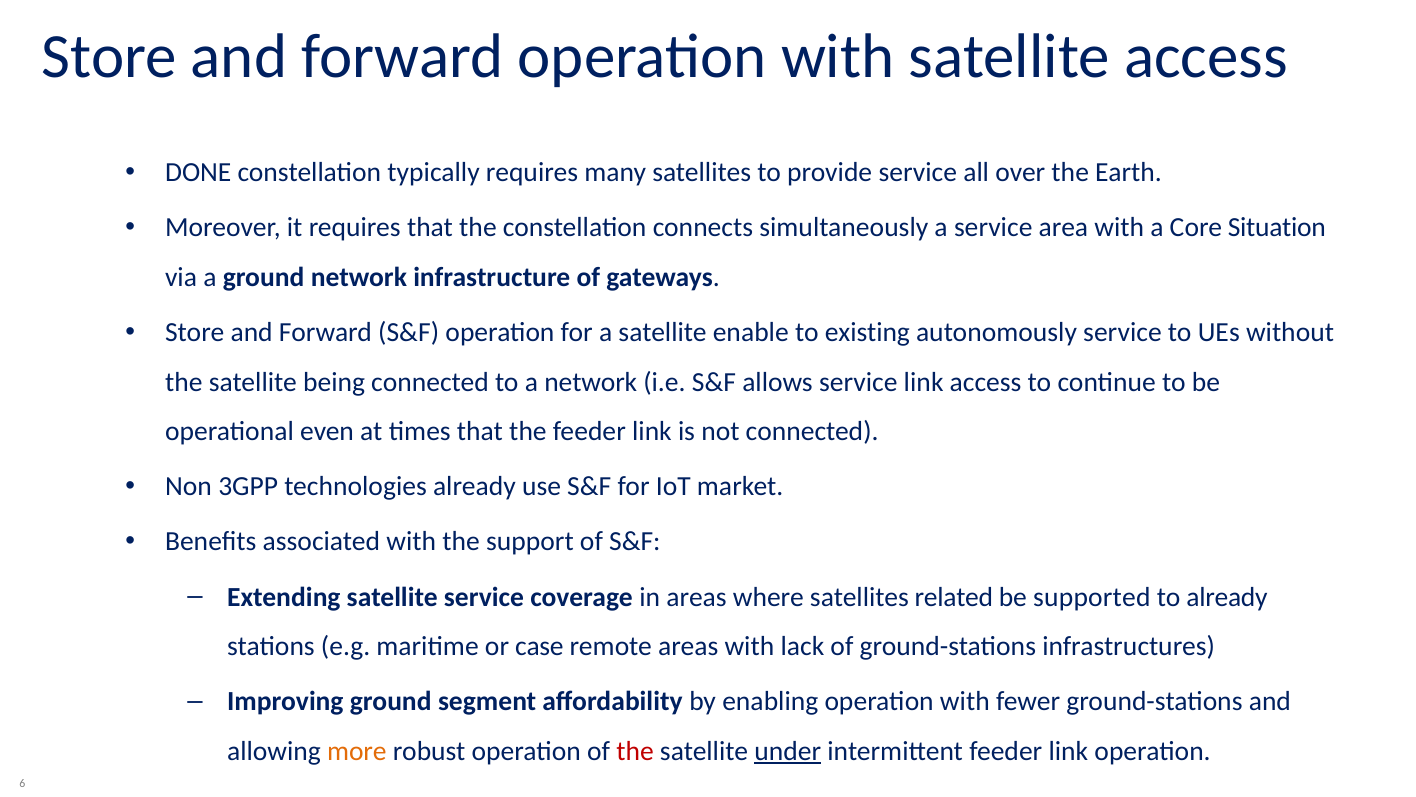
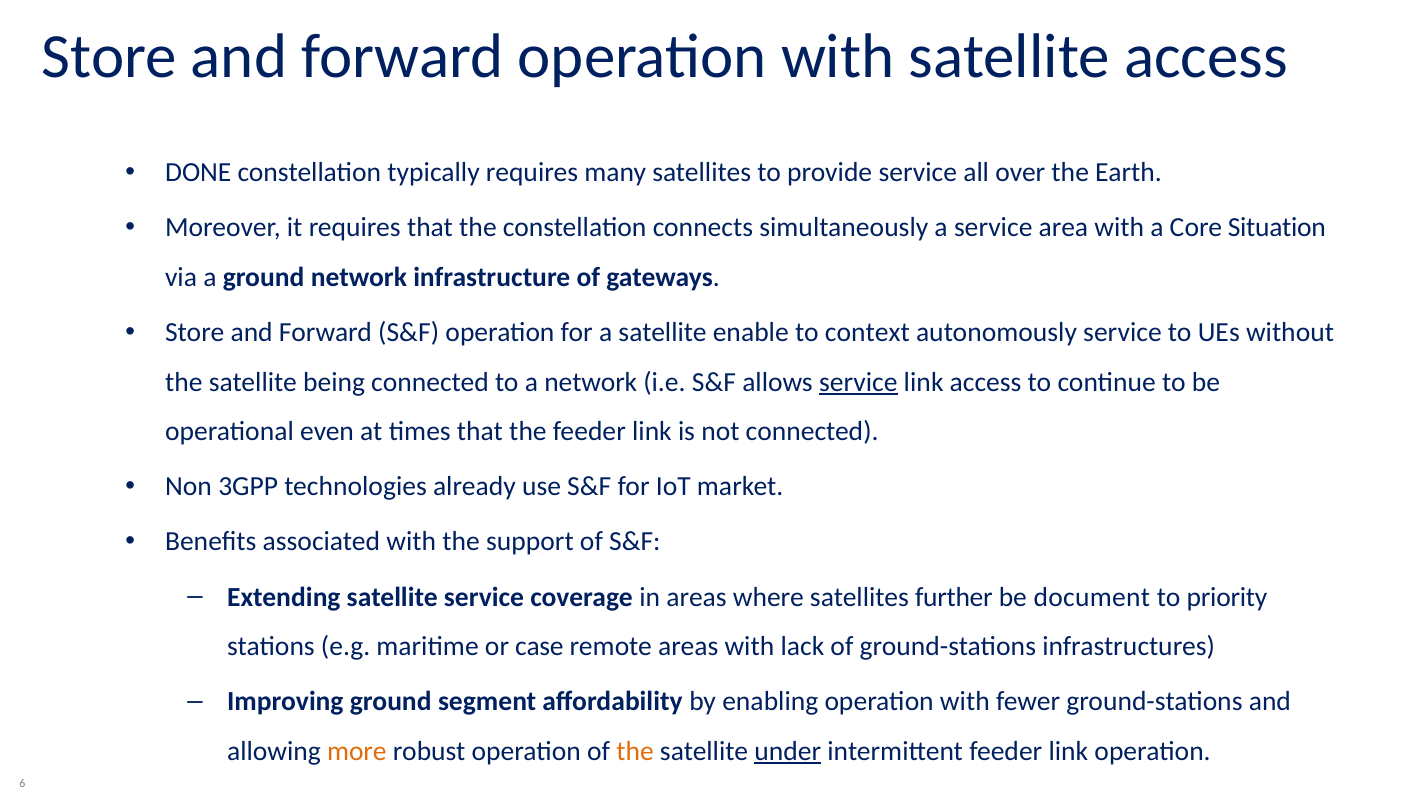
existing: existing -> context (867, 332)
service underline: none -> present (858, 382)
related: related -> further (954, 597)
supported: supported -> document (1092, 597)
to already: already -> priority (1227, 597)
the colour: red -> orange (635, 751)
